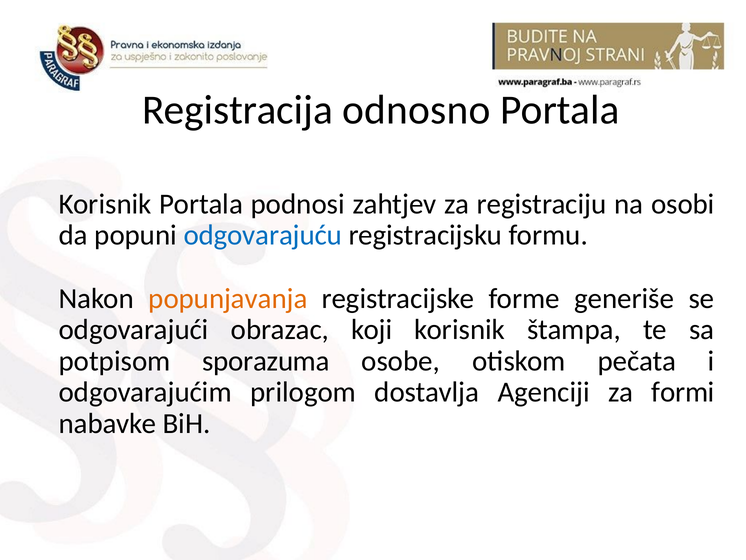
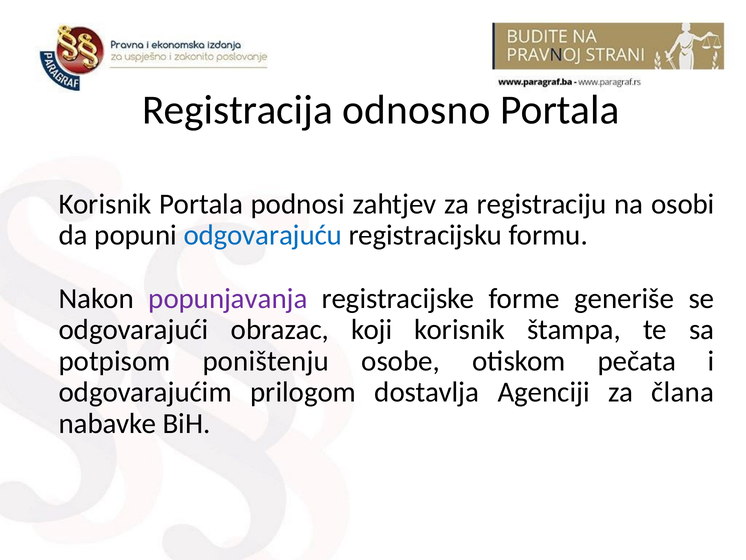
popunjavanja colour: orange -> purple (228, 298)
sporazuma: sporazuma -> poništenju (266, 361)
formi: formi -> člana (683, 392)
